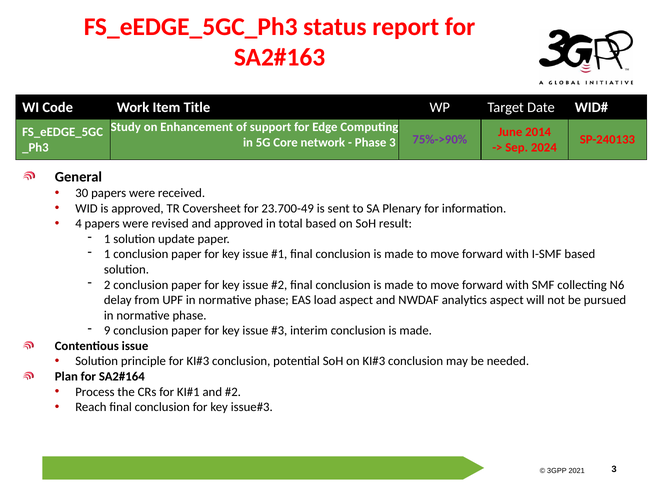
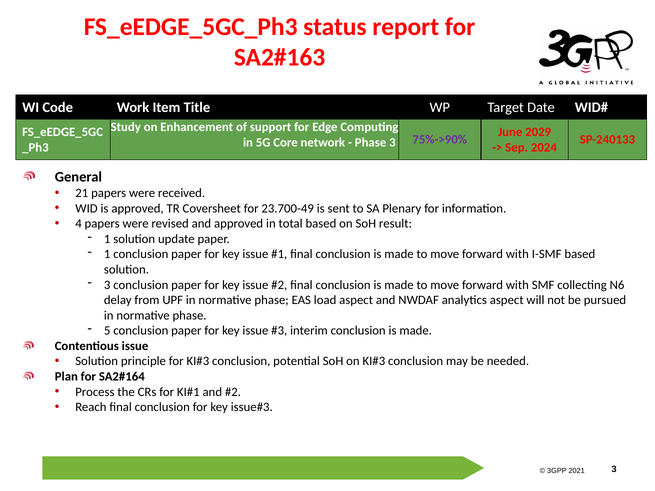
2014: 2014 -> 2029 (538, 132)
30: 30 -> 21 (82, 193)
2: 2 -> 3 (107, 285)
9: 9 -> 5 (107, 331)
